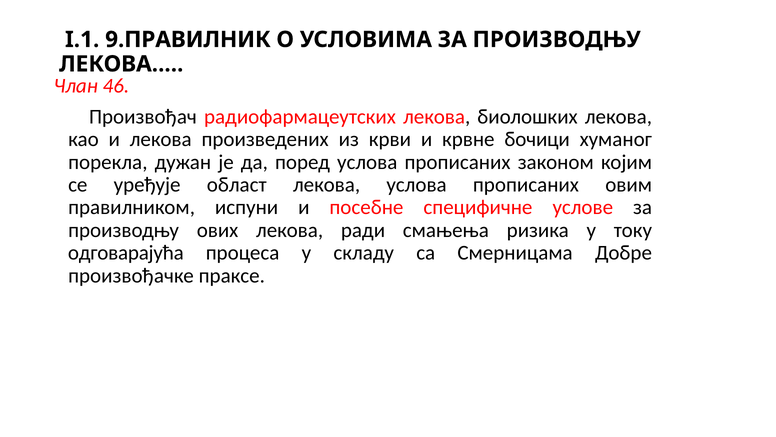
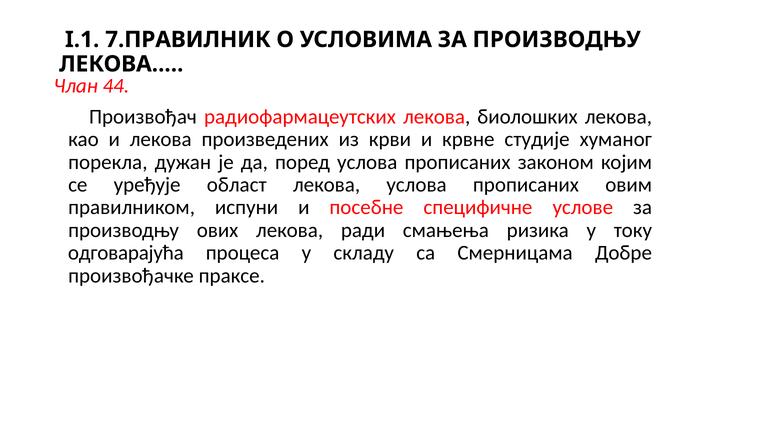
9.ПРАВИЛНИК: 9.ПРАВИЛНИК -> 7.ПРАВИЛНИК (188, 40)
46: 46 -> 44 (116, 86)
бочици: бочици -> студије (537, 139)
